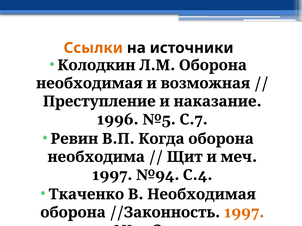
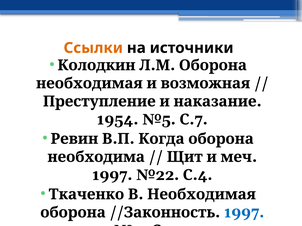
1996: 1996 -> 1954 (118, 120)
№94: №94 -> №22 (158, 175)
1997 colour: orange -> blue (244, 213)
